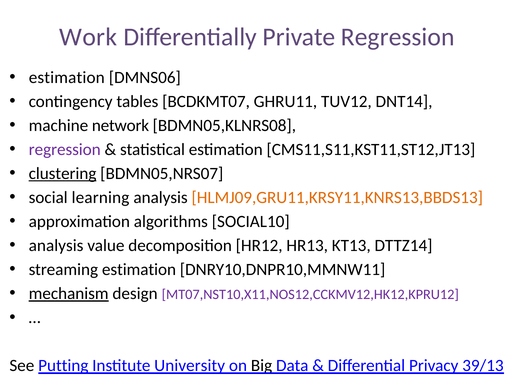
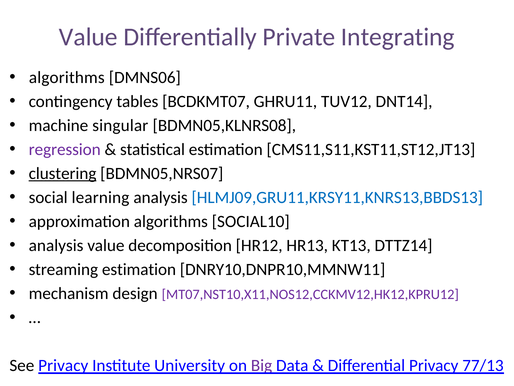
Work: Work -> Value (88, 37)
Private Regression: Regression -> Integrating (398, 37)
estimation: estimation -> algorithms (67, 77)
network: network -> singular (120, 125)
HLMJ09,GRU11,KRSY11,KNRS13,BBDS13 colour: orange -> blue (337, 197)
mechanism underline: present -> none (69, 293)
See Putting: Putting -> Privacy (63, 365)
Big colour: black -> purple (262, 365)
39/13: 39/13 -> 77/13 (483, 365)
